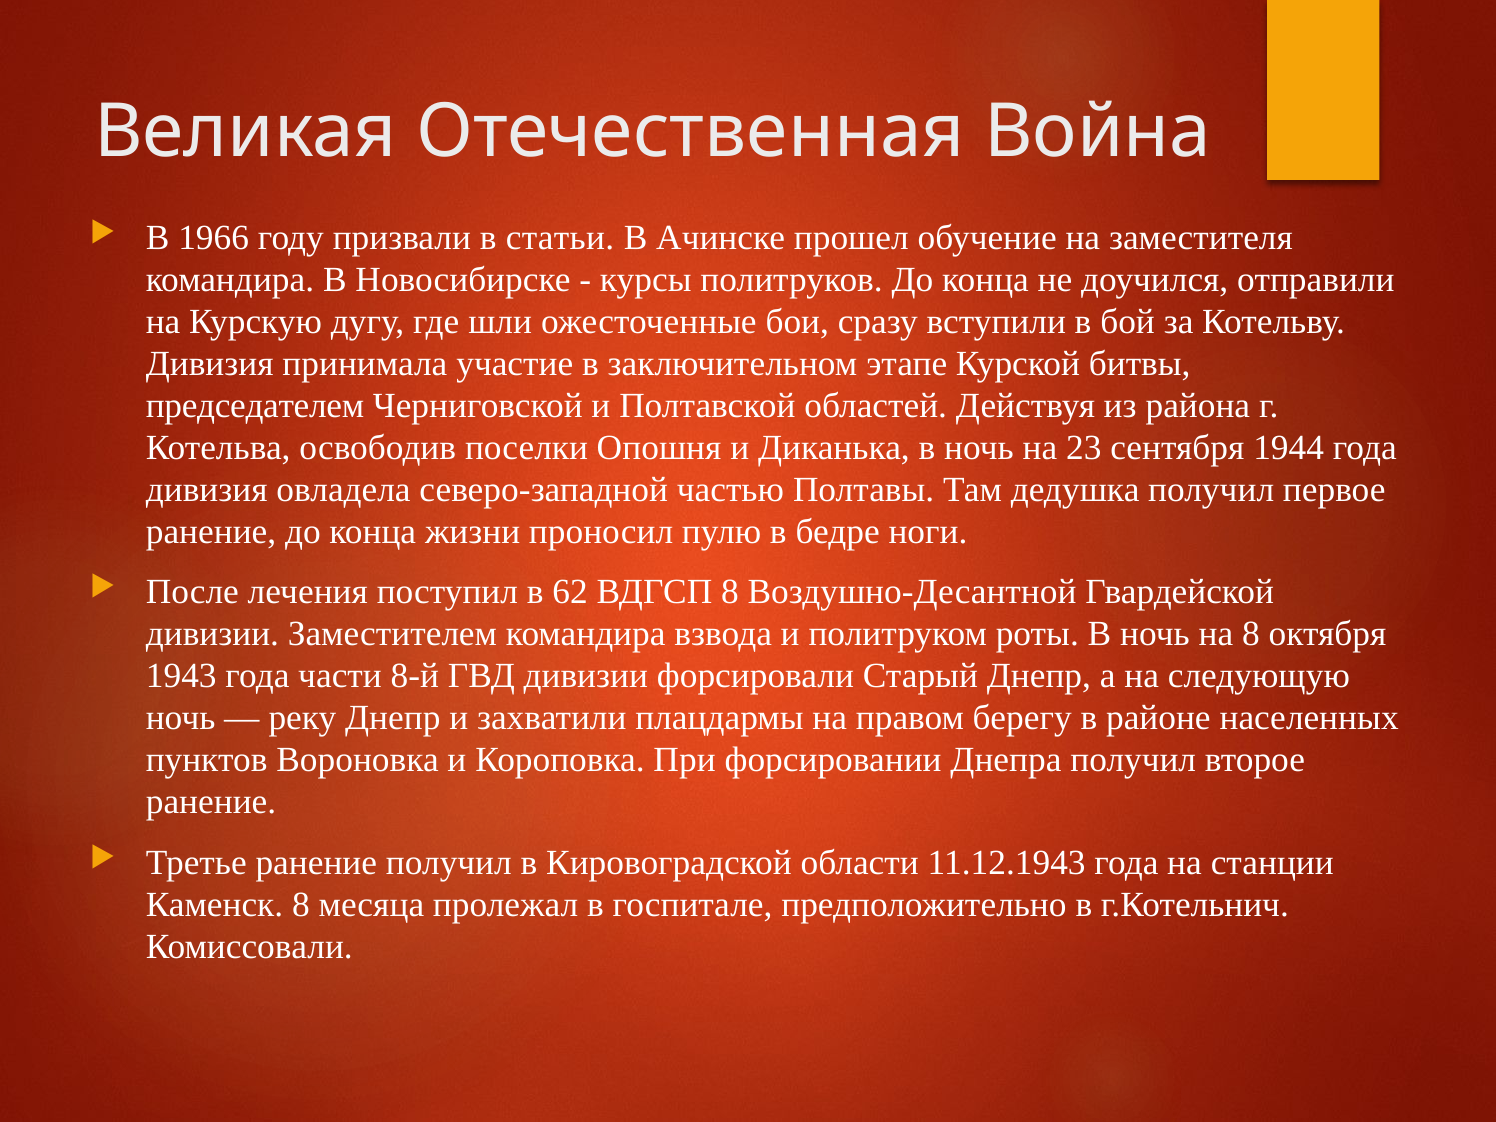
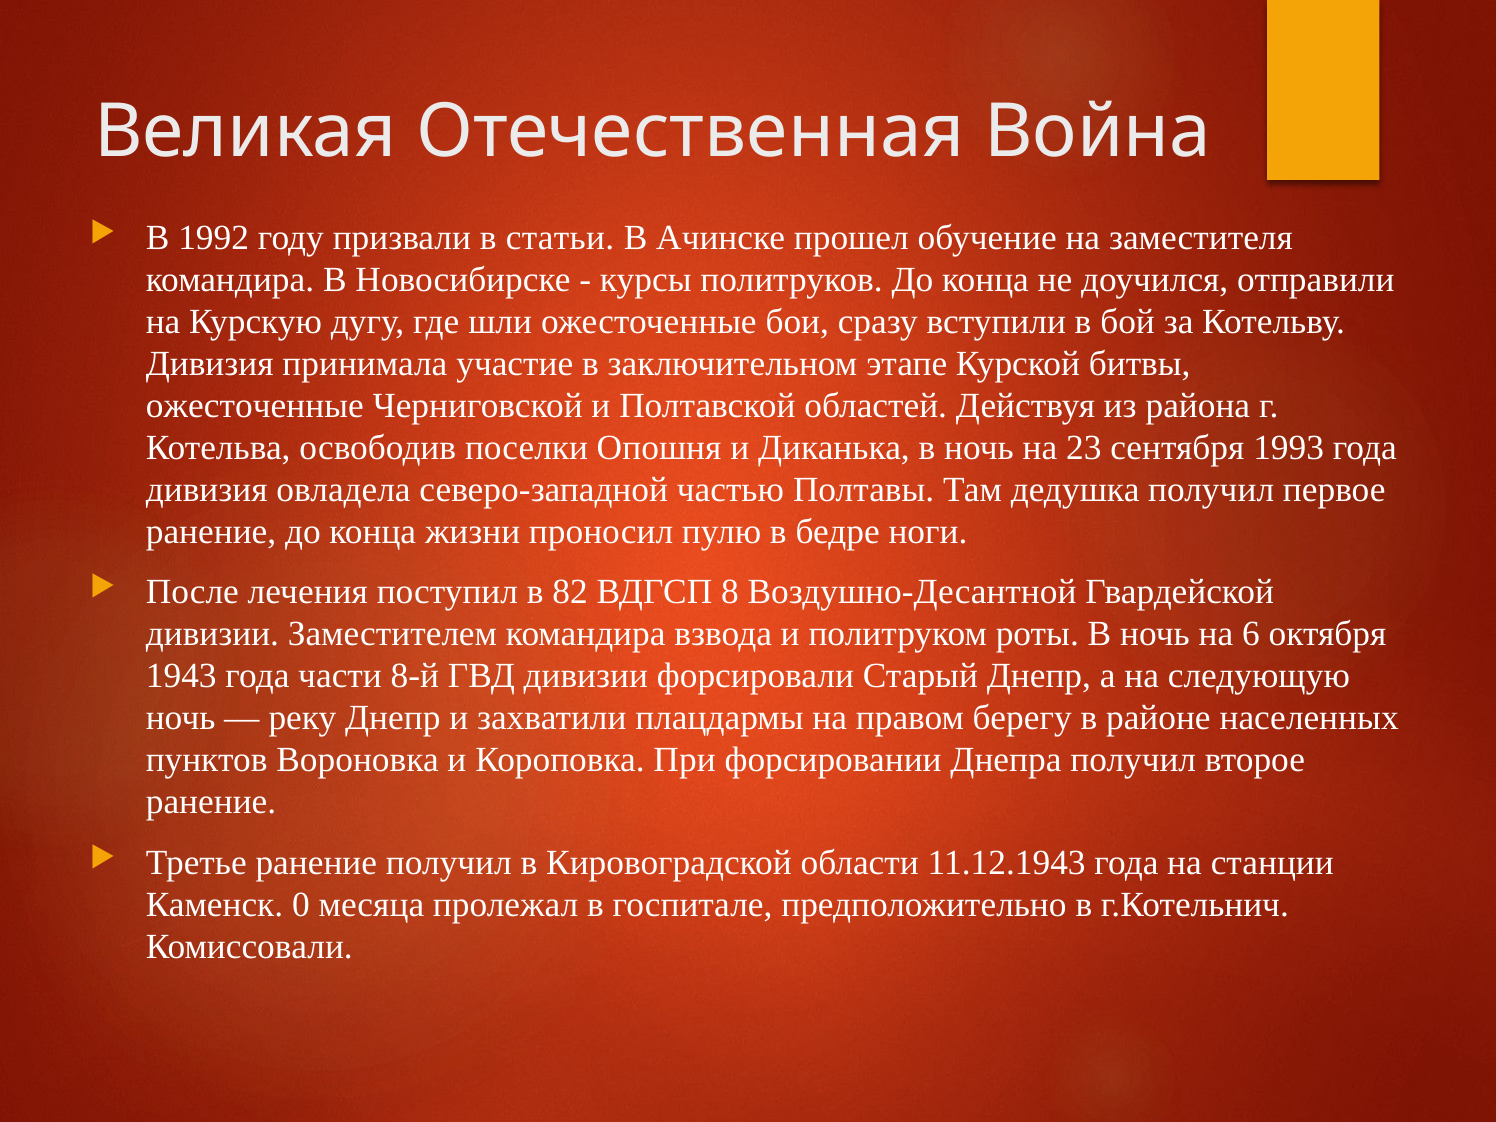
1966: 1966 -> 1992 (214, 238)
председателем: председателем -> ожесточенные (255, 406)
1944: 1944 -> 1993 (1289, 448)
62: 62 -> 82 (570, 592)
на 8: 8 -> 6 (1251, 634)
Каменск 8: 8 -> 0 (301, 905)
